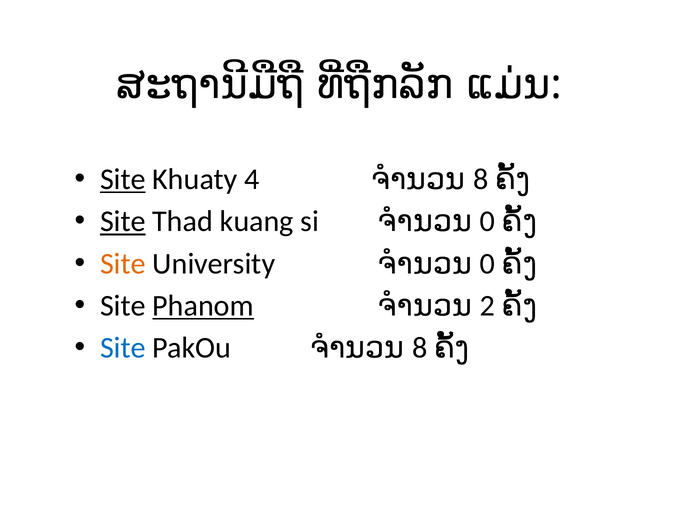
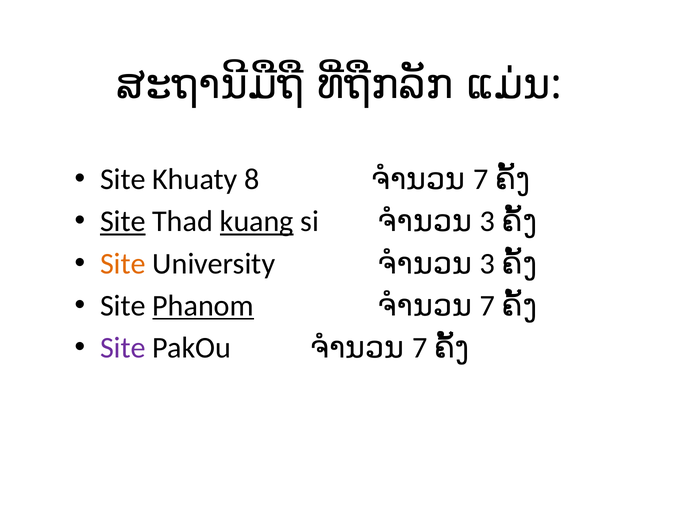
Site underline: present -> none (123, 180)
4: 4 -> 8 (252, 180)
8: 8 -> 7 (481, 180)
kuang underline: none -> present (257, 222)
0: 0 -> 3 (488, 222)
0: 0 -> 3 (488, 264)
2: 2 -> 7 (488, 306)
Site colour: blue -> purple (123, 348)
8: 8 -> 7 (420, 348)
